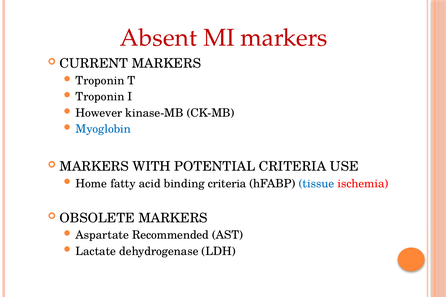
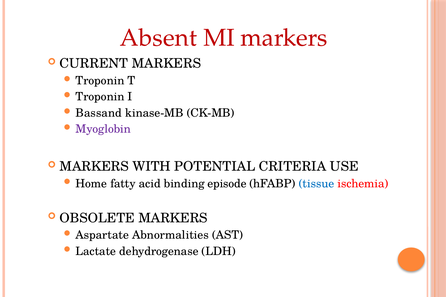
However: However -> Bassand (99, 113)
Myoglobin colour: blue -> purple (103, 129)
binding criteria: criteria -> episode (227, 184)
Recommended: Recommended -> Abnormalities (170, 235)
